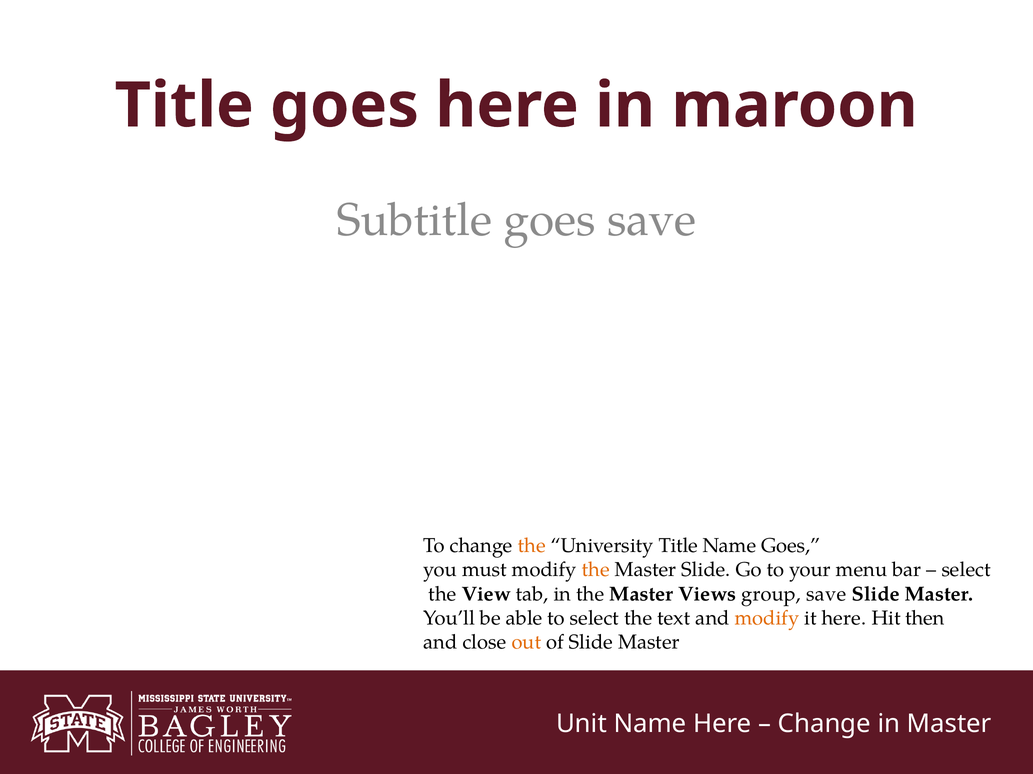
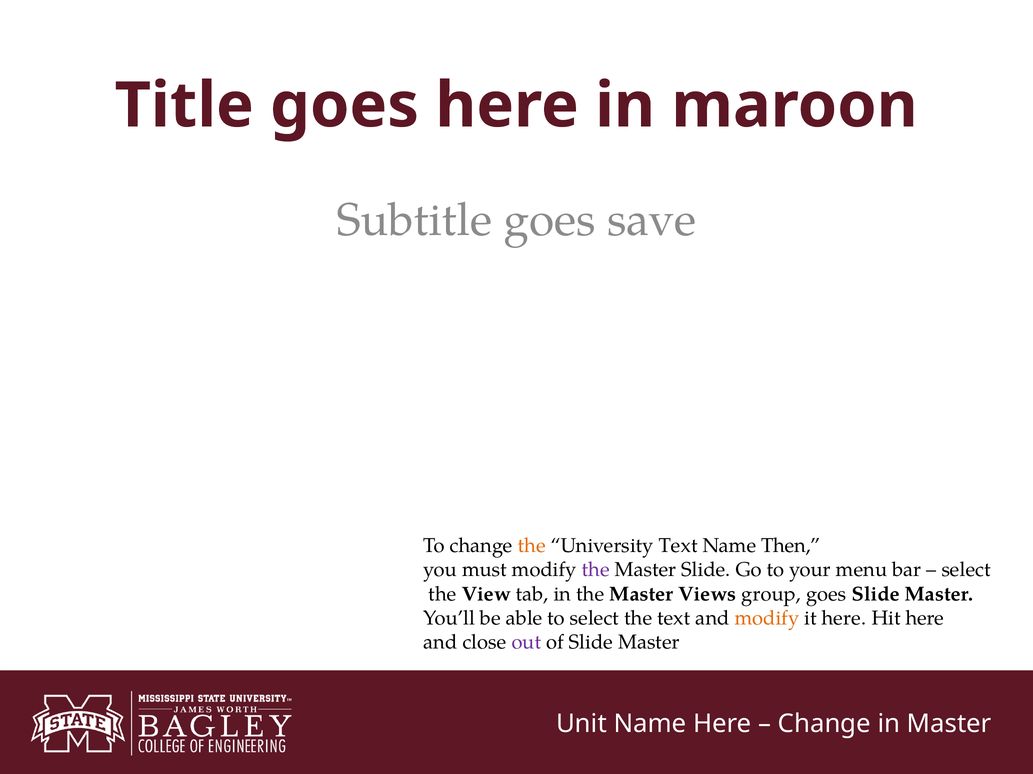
University Title: Title -> Text (678, 546)
Name Goes: Goes -> Then (791, 546)
the colour: orange -> purple (596, 570)
group save: save -> goes (826, 594)
Hit then: then -> here (925, 619)
out colour: orange -> purple (526, 643)
